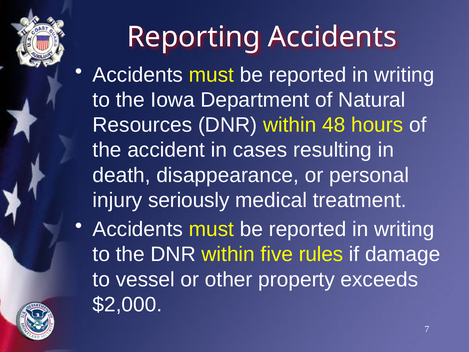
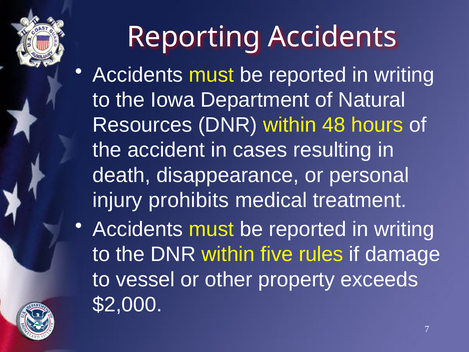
seriously: seriously -> prohibits (189, 200)
